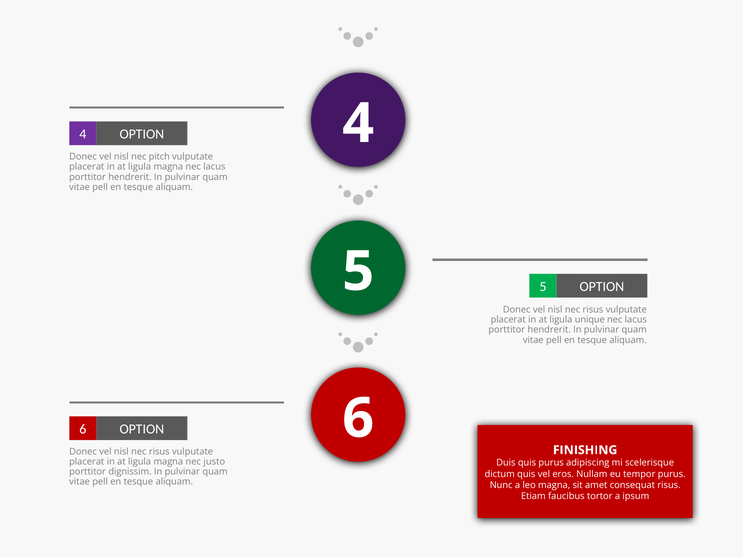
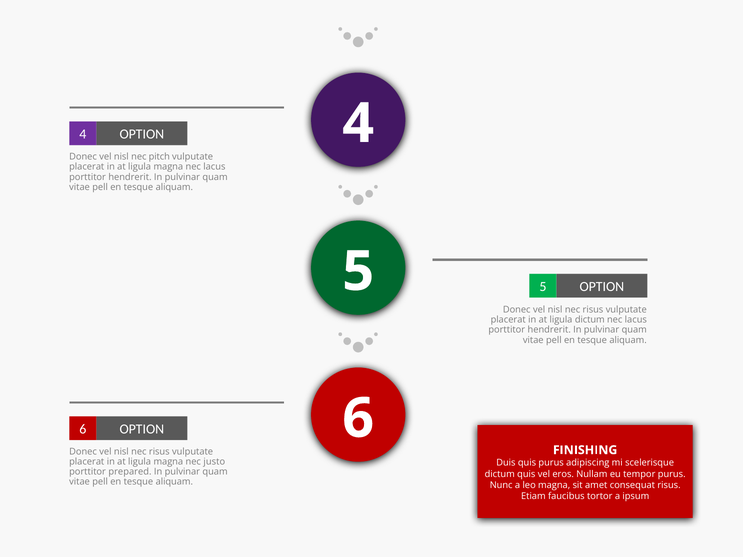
ligula unique: unique -> dictum (590, 320)
dignissim: dignissim -> prepared (130, 472)
